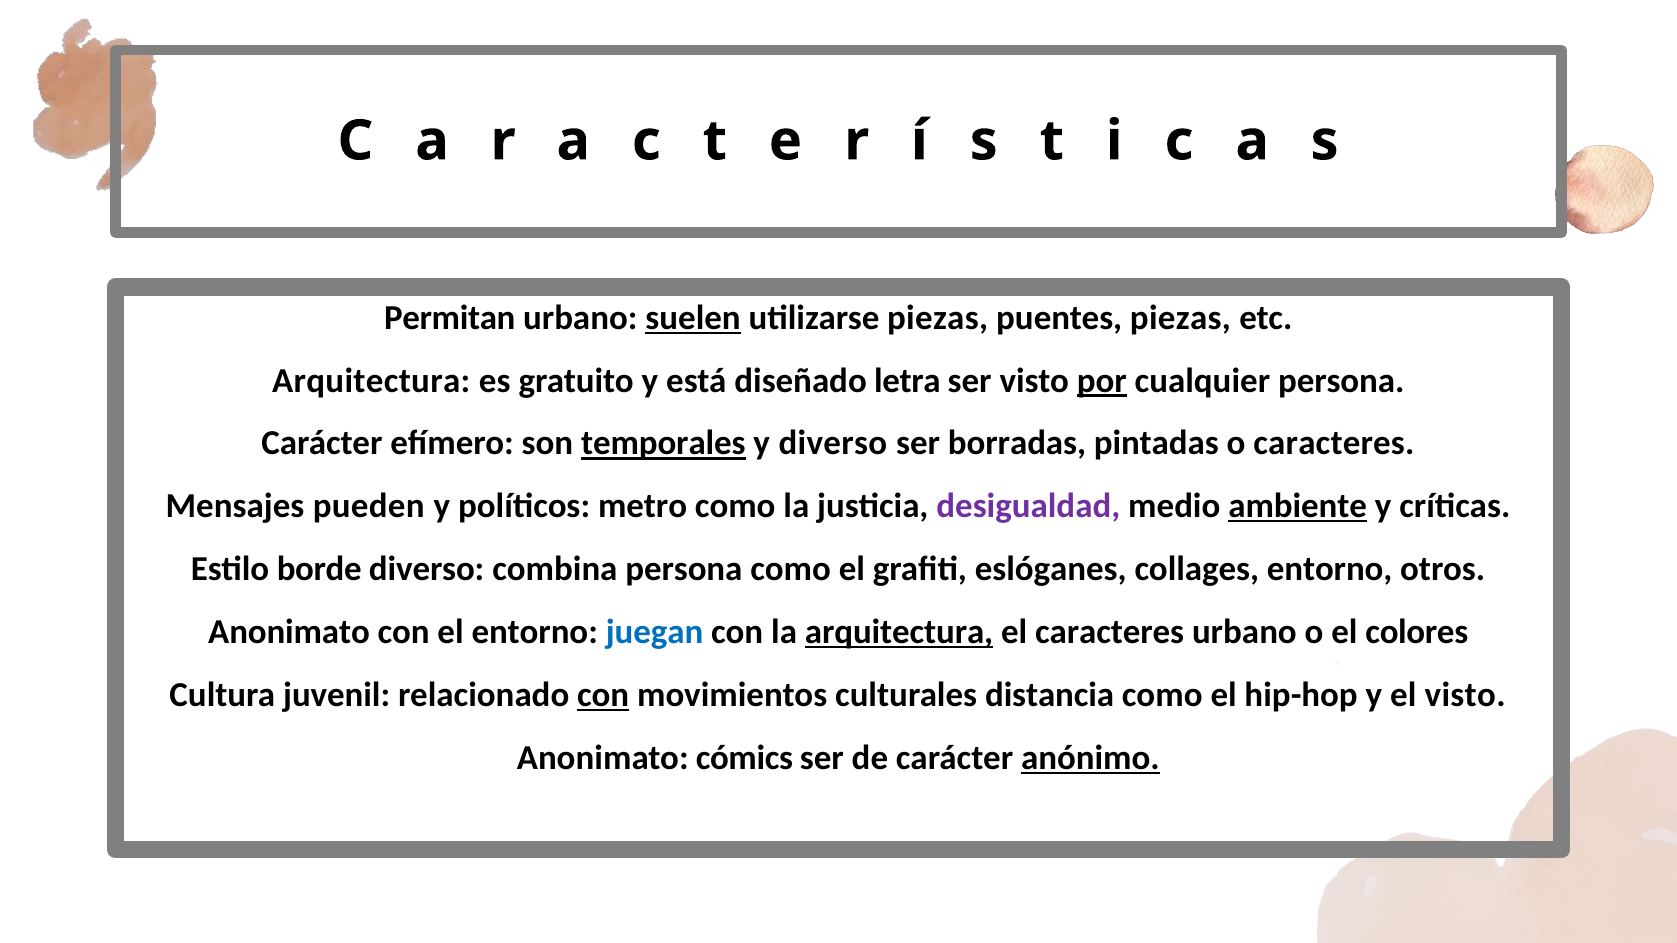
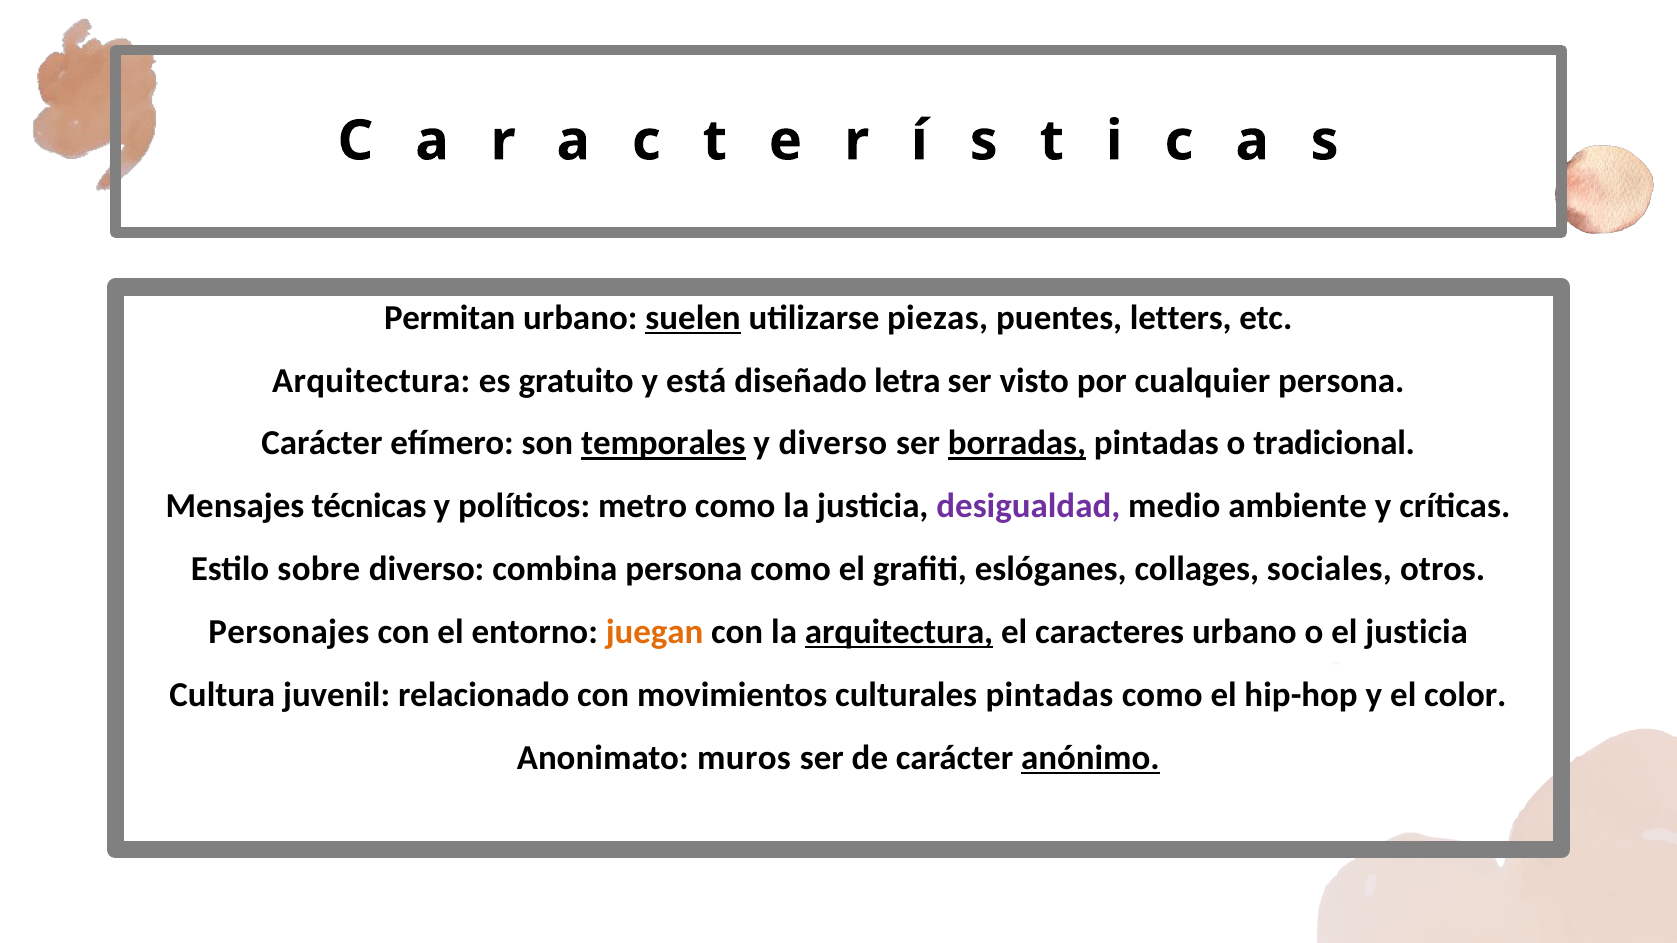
puentes piezas: piezas -> letters (1181, 318)
por underline: present -> none (1102, 381)
borradas underline: none -> present (1017, 444)
o caracteres: caracteres -> tradicional (1334, 444)
pueden: pueden -> técnicas (369, 507)
ambiente underline: present -> none (1298, 507)
borde: borde -> sobre (319, 569)
collages entorno: entorno -> sociales (1329, 569)
Anonimato: Anonimato -> Personajes (289, 632)
juegan colour: blue -> orange (655, 632)
el colores: colores -> justicia (1417, 632)
con underline: present -> none (603, 695)
culturales distancia: distancia -> pintadas (1049, 695)
el visto: visto -> color (1465, 695)
cómics: cómics -> muros (744, 758)
